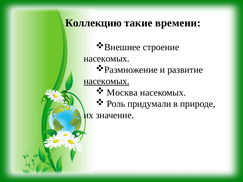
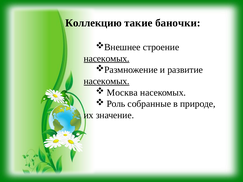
времени: времени -> баночки (178, 23)
насекомых underline: none -> present (107, 59)
придумали: придумали -> собранные (149, 104)
